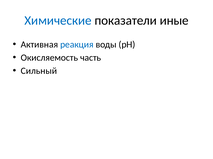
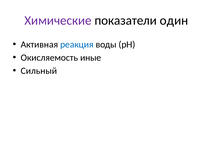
Химические colour: blue -> purple (58, 21)
иные: иные -> один (174, 21)
часть: часть -> иные (91, 58)
